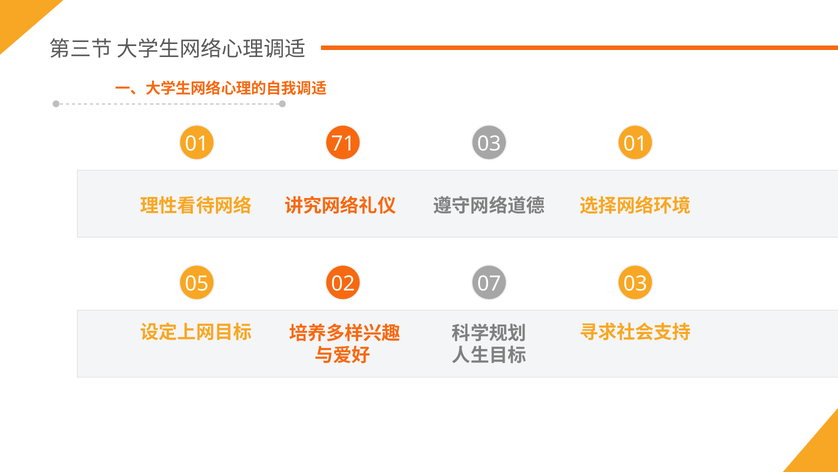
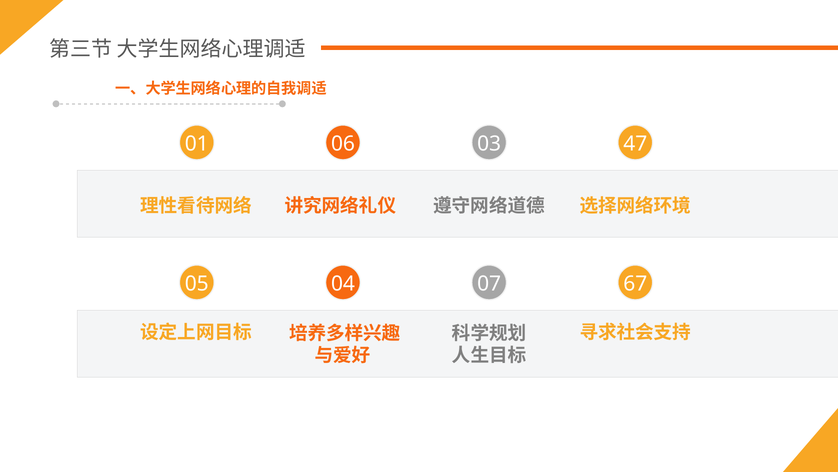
71: 71 -> 06 (343, 144)
03 01: 01 -> 47 (635, 144)
02: 02 -> 04 (343, 283)
07 03: 03 -> 67 (635, 283)
